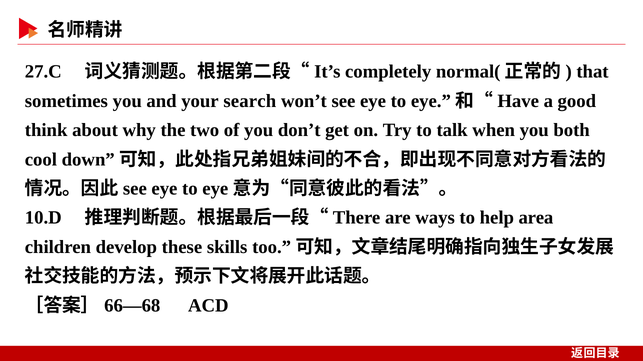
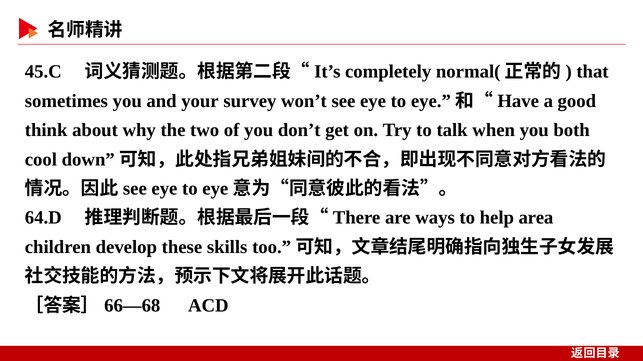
27.C: 27.C -> 45.C (43, 72)
search: search -> survey (250, 101)
10.D: 10.D -> 64.D (43, 218)
